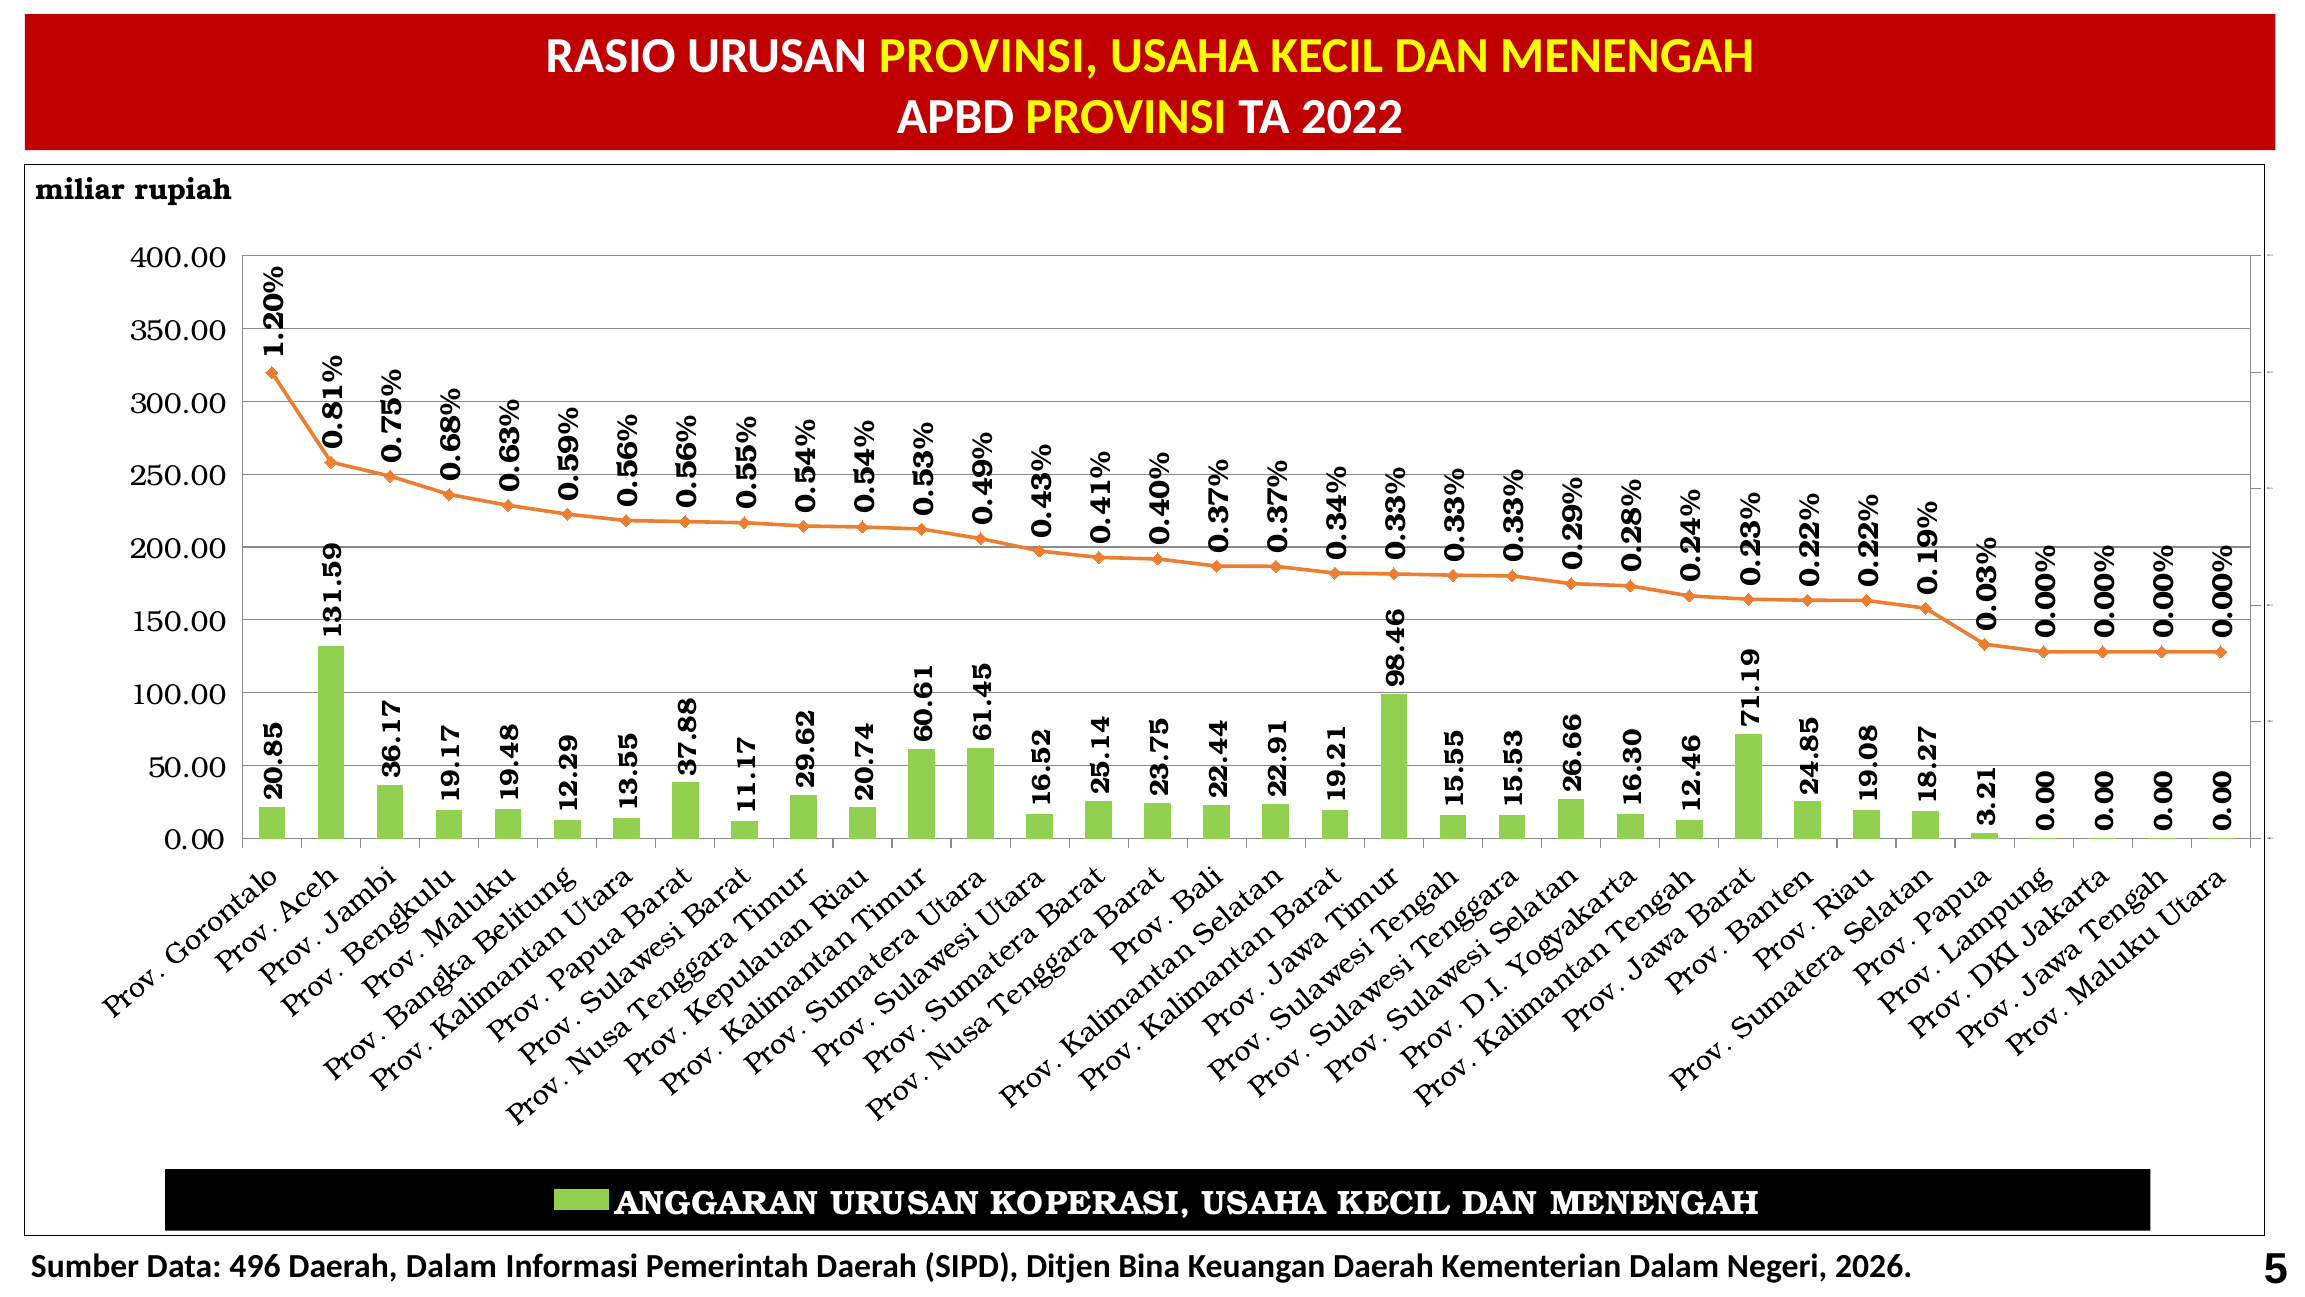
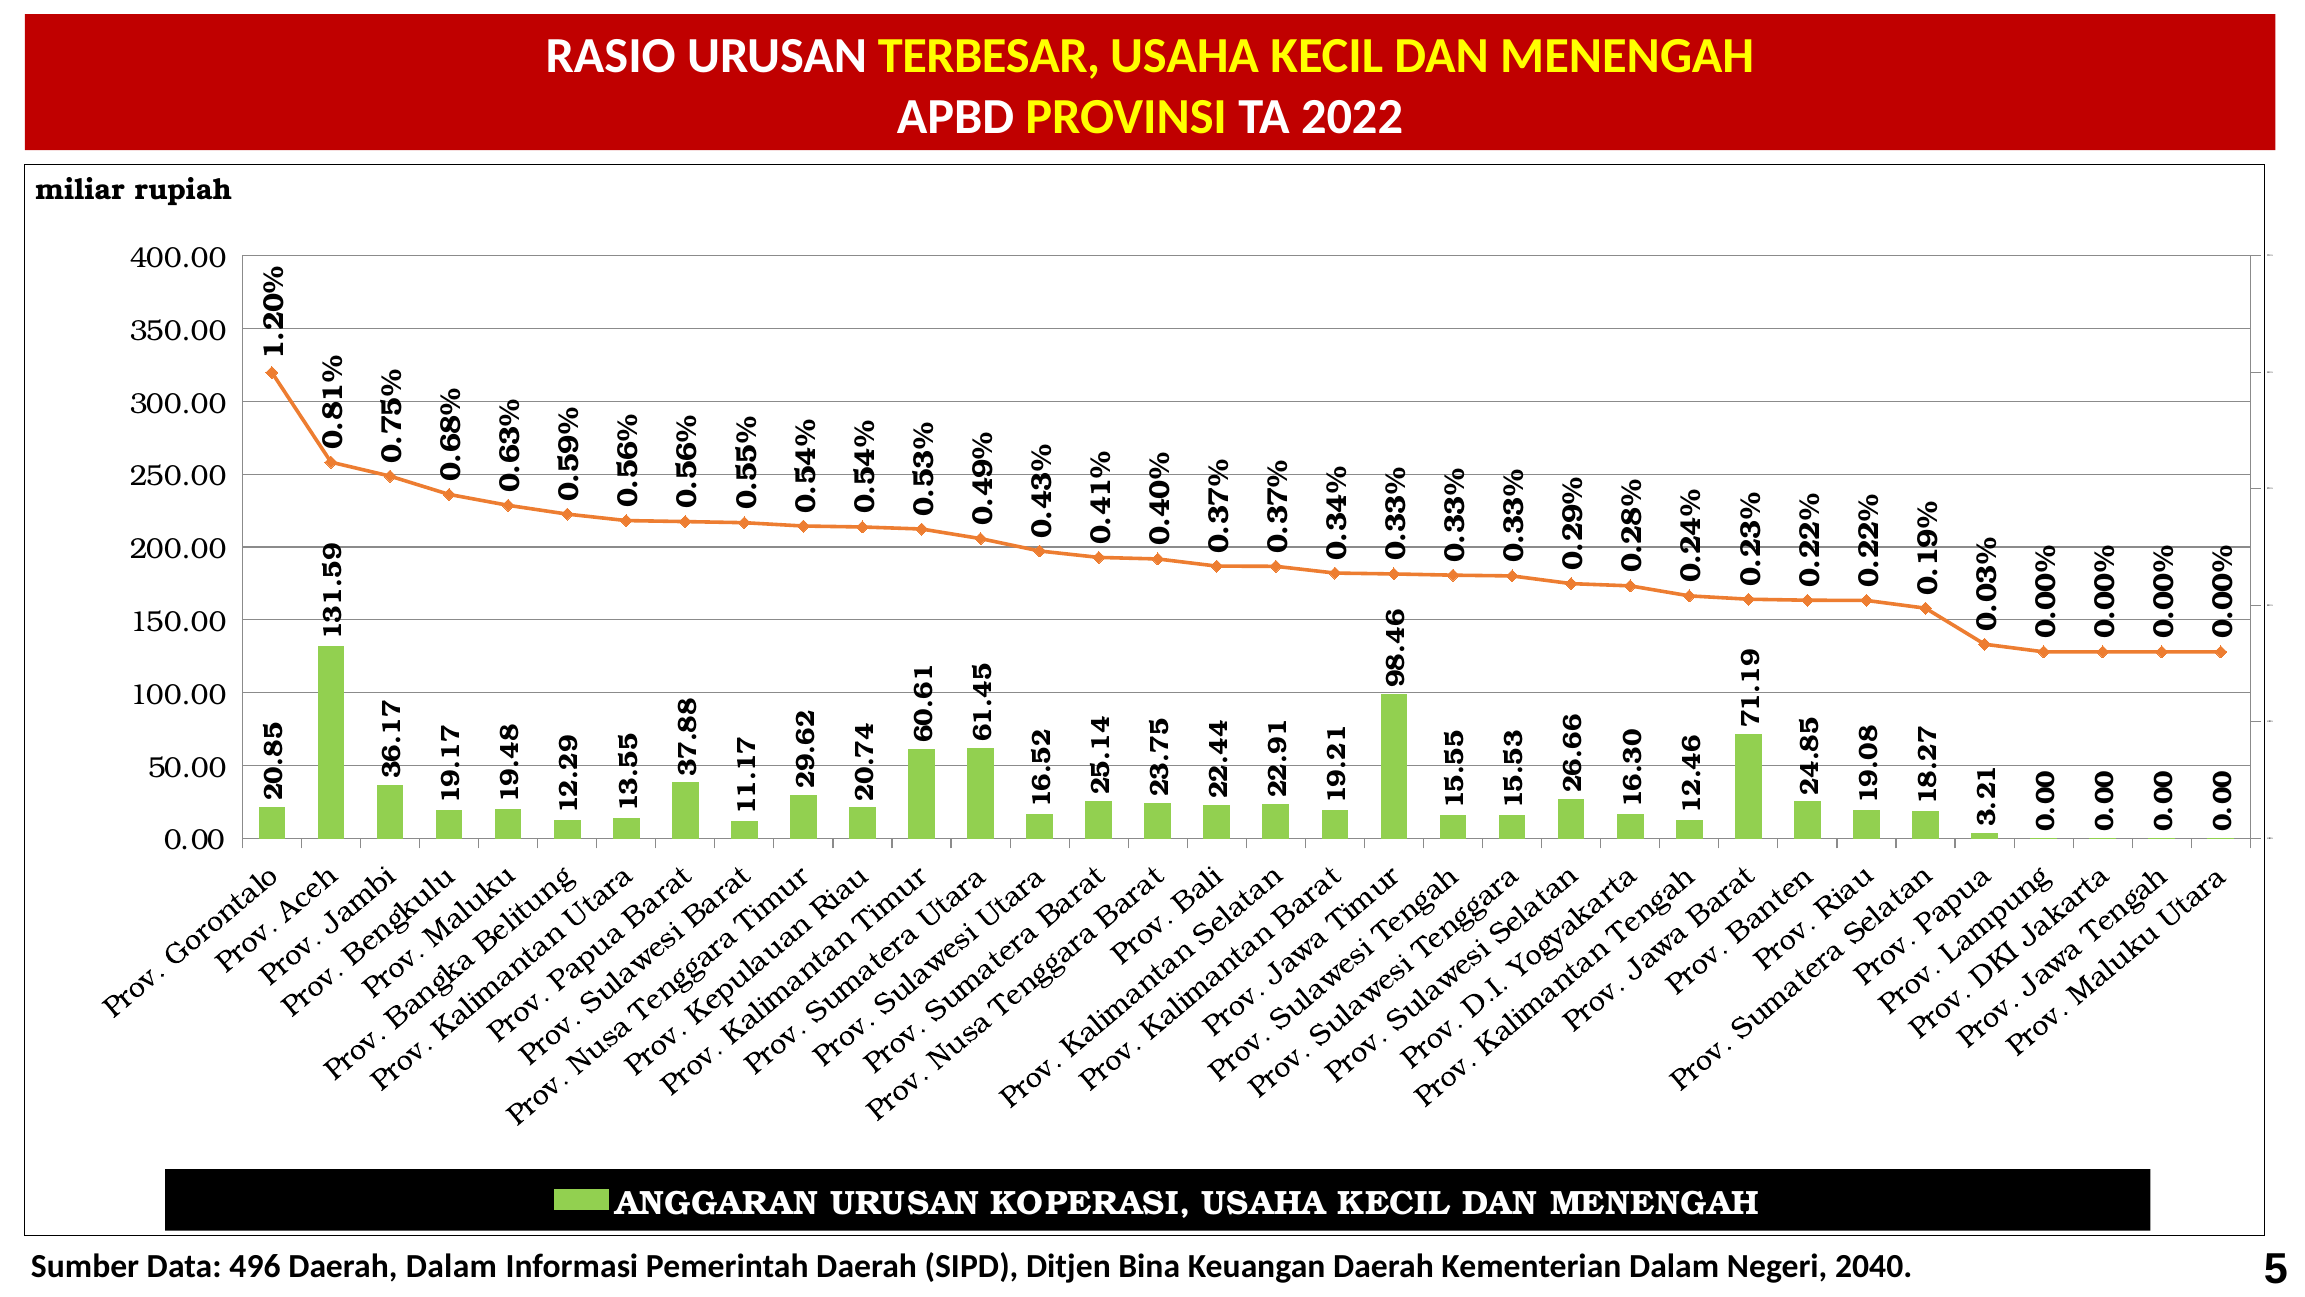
URUSAN PROVINSI: PROVINSI -> TERBESAR (989, 56)
2026: 2026 -> 2040 (1874, 1266)
